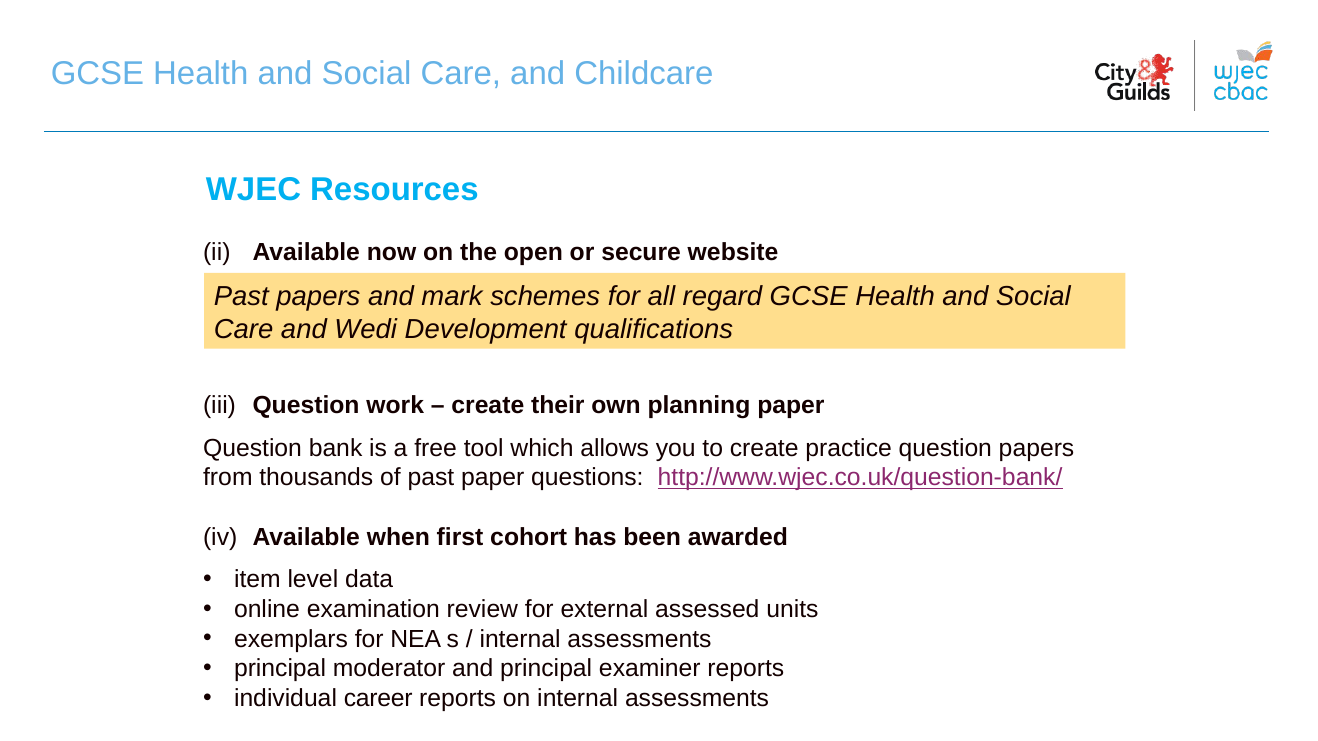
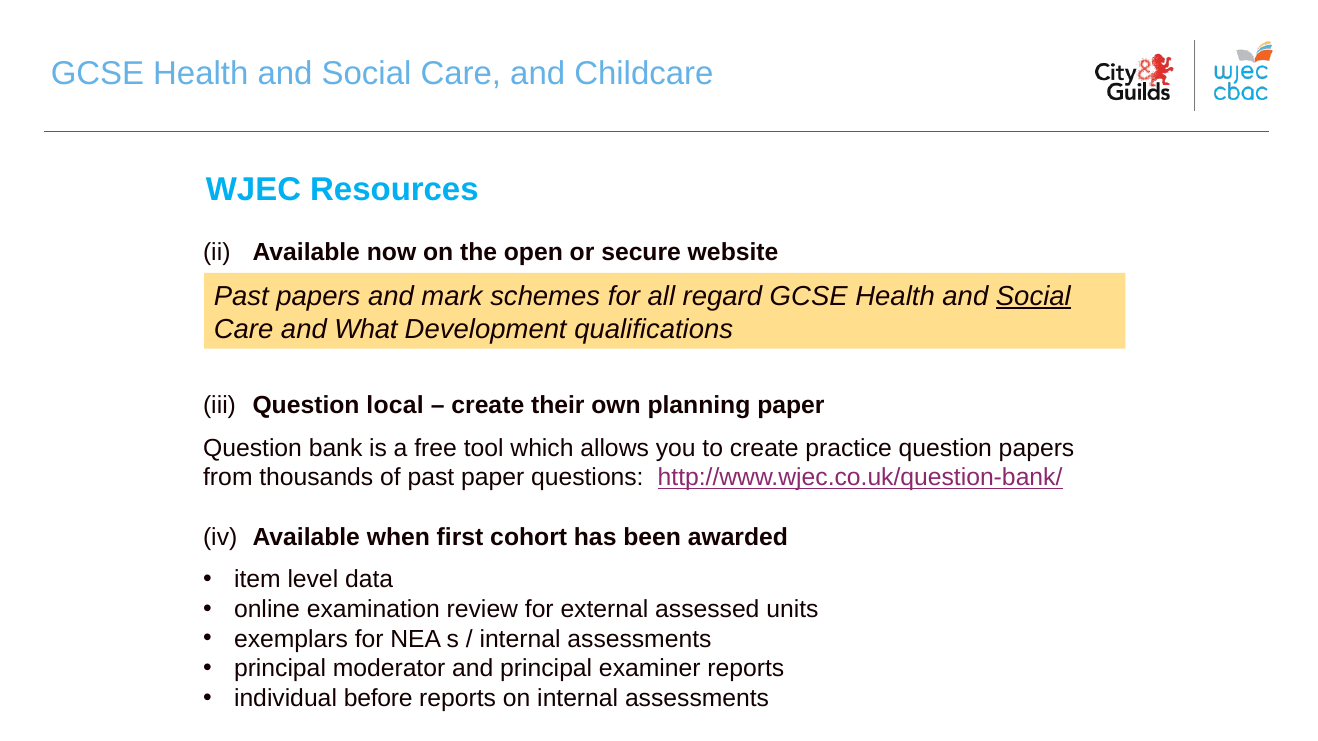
Social underline: none -> present (1033, 296)
Wedi: Wedi -> What (366, 329)
work: work -> local (395, 406)
career: career -> before (378, 699)
